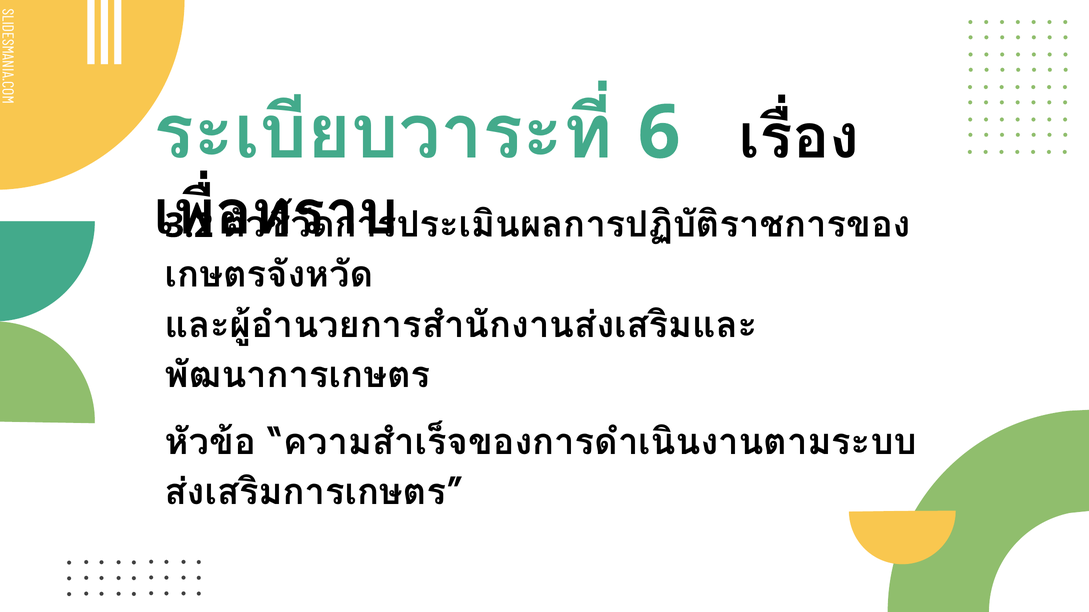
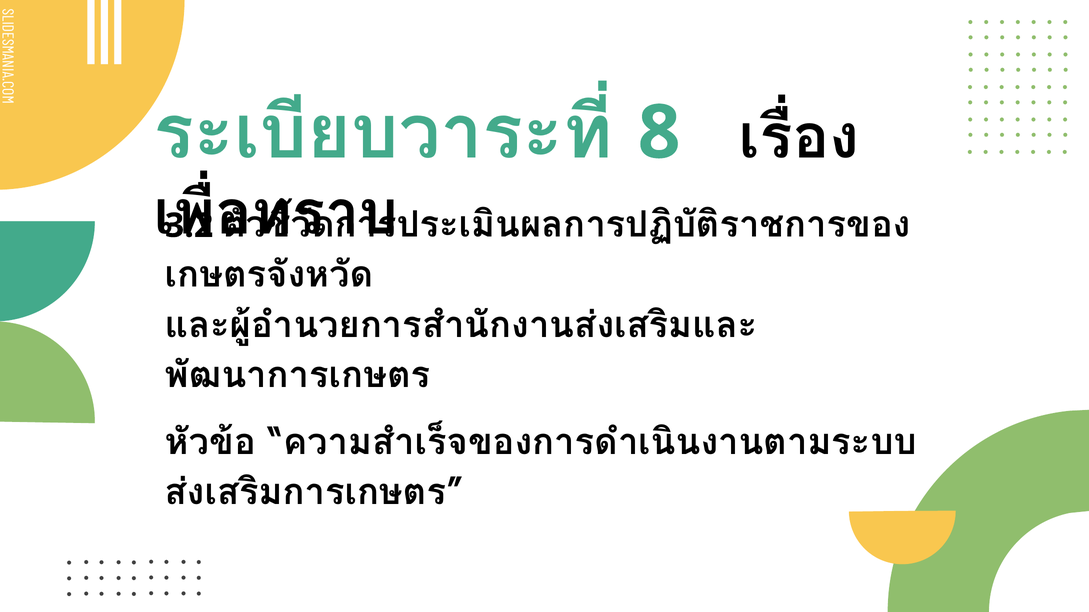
6: 6 -> 8 (659, 133)
